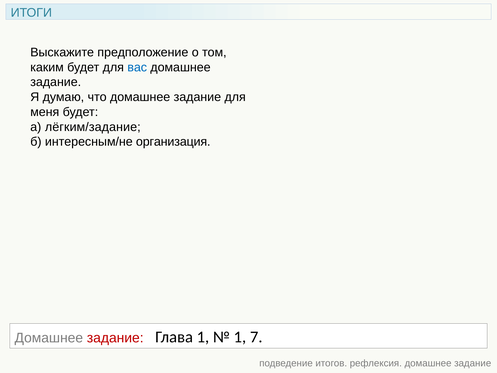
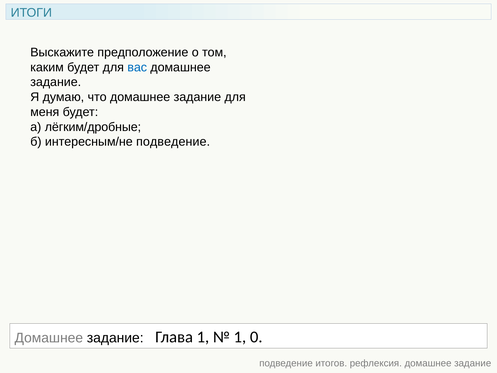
лёгким/задание: лёгким/задание -> лёгким/дробные (93, 127)
интересным/не организация: организация -> подведение (173, 142)
задание colour: red -> black (115, 338)
7: 7 -> 0 (256, 337)
